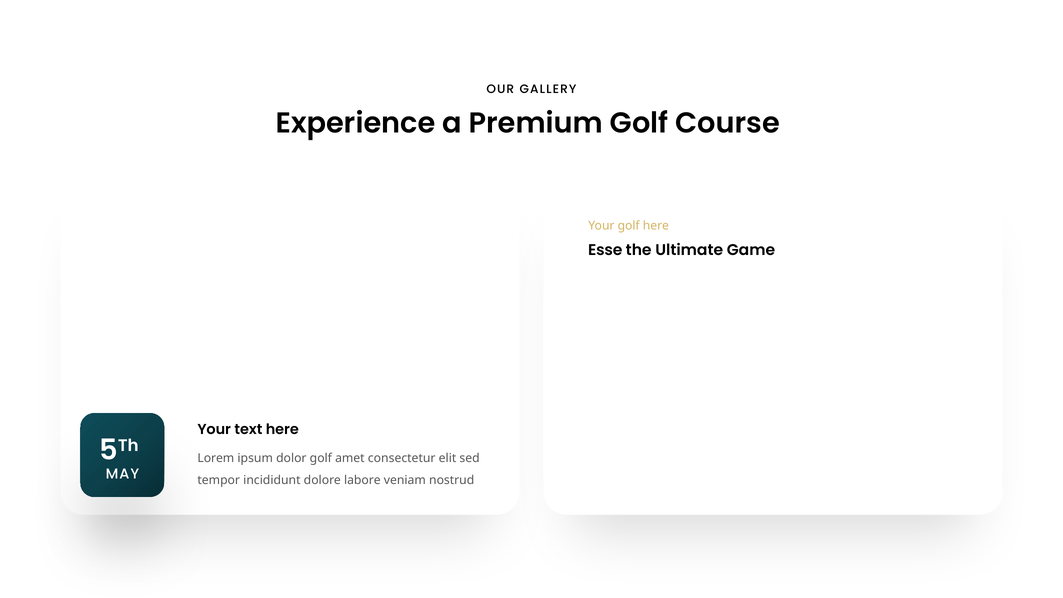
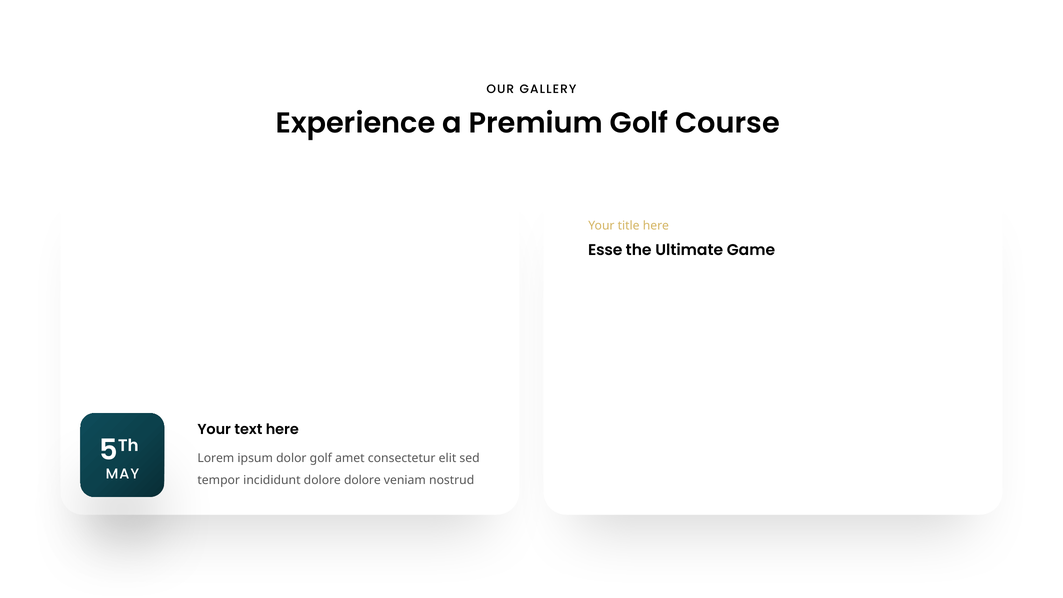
Your golf: golf -> title (629, 226)
dolore labore: labore -> dolore (362, 480)
